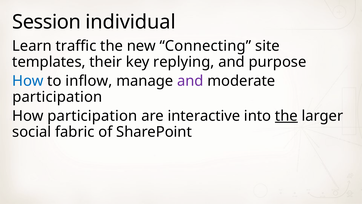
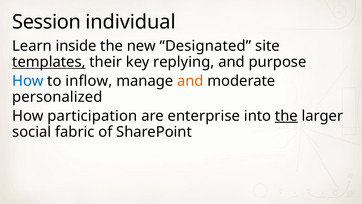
traffic: traffic -> inside (76, 46)
Connecting: Connecting -> Designated (205, 46)
templates underline: none -> present (49, 62)
and colour: purple -> orange (190, 81)
participation: participation -> personalized (57, 97)
interactive: interactive -> enterprise (204, 116)
